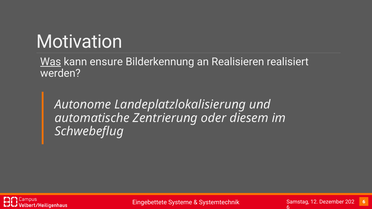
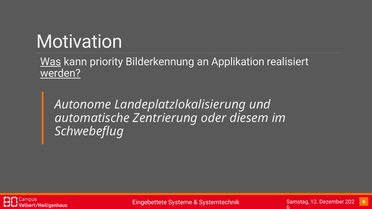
ensure: ensure -> priority (106, 62)
Realisieren: Realisieren -> Applikation (238, 62)
werden underline: none -> present (60, 73)
